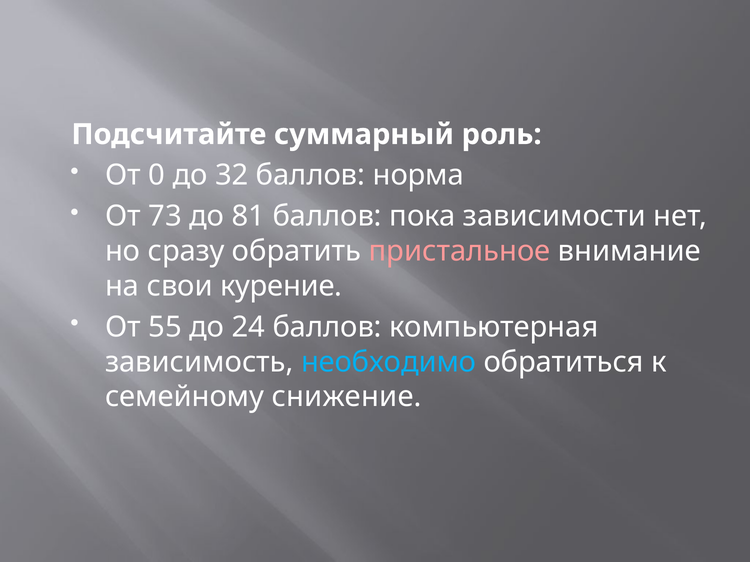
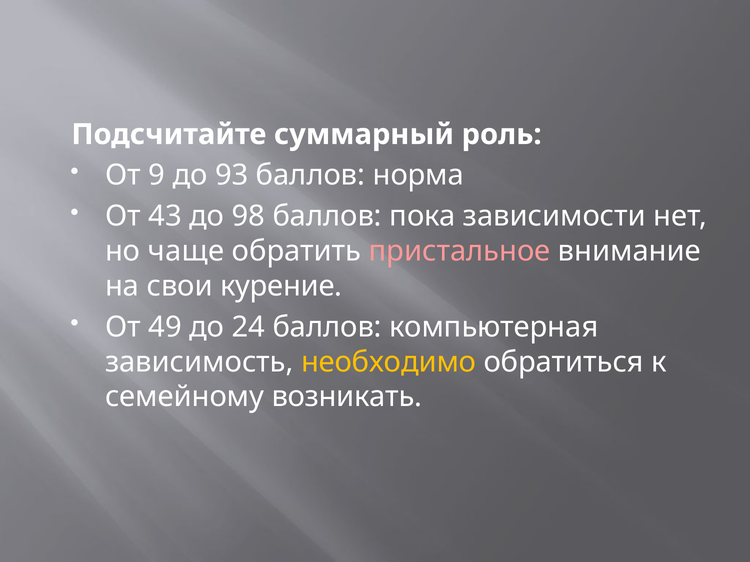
0: 0 -> 9 (157, 175)
32: 32 -> 93 (232, 175)
73: 73 -> 43 (165, 216)
81: 81 -> 98 (248, 216)
сразу: сразу -> чаще (186, 251)
55: 55 -> 49 (165, 327)
необходимо colour: light blue -> yellow (389, 362)
снижение: снижение -> возникать (347, 397)
